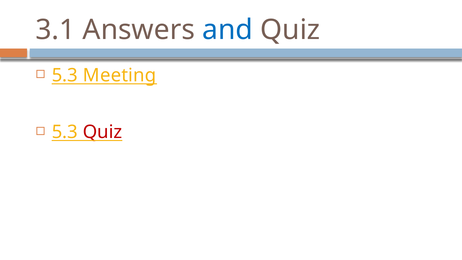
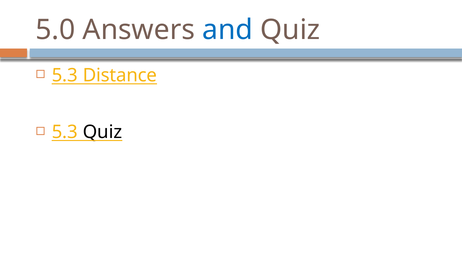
3.1: 3.1 -> 5.0 (55, 30)
Meeting: Meeting -> Distance (120, 75)
Quiz colour: red -> black (103, 132)
